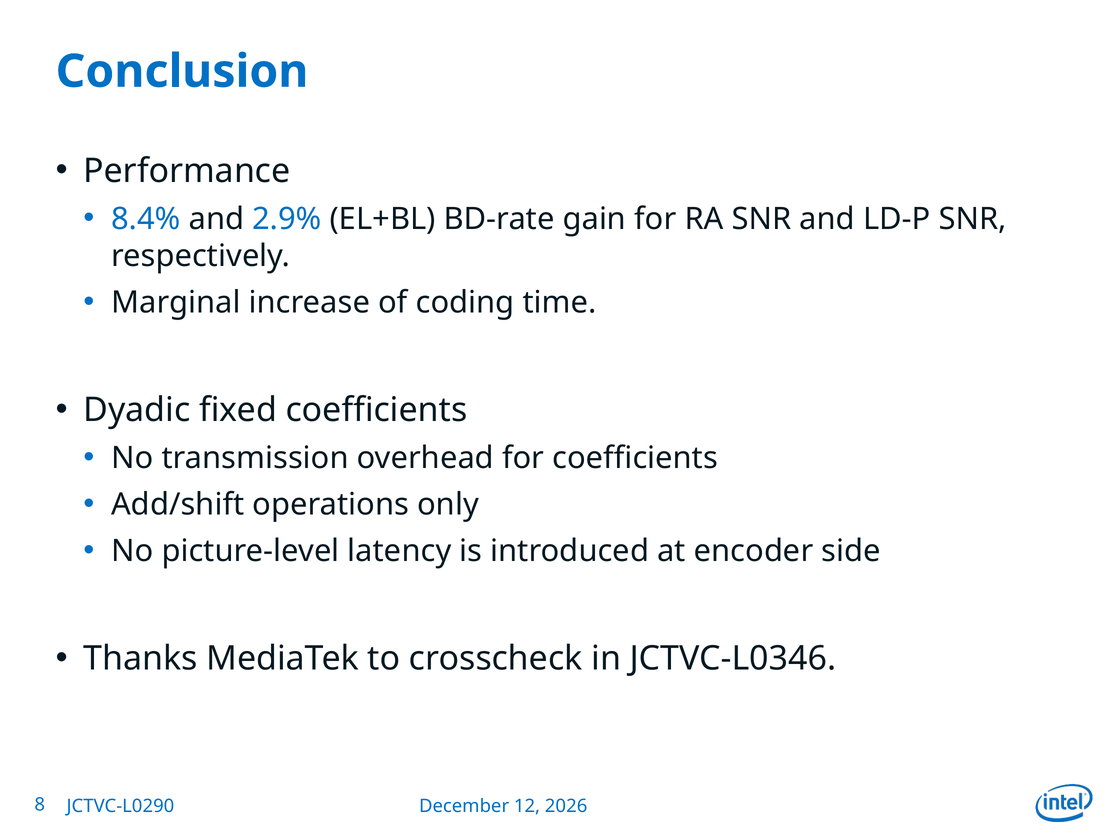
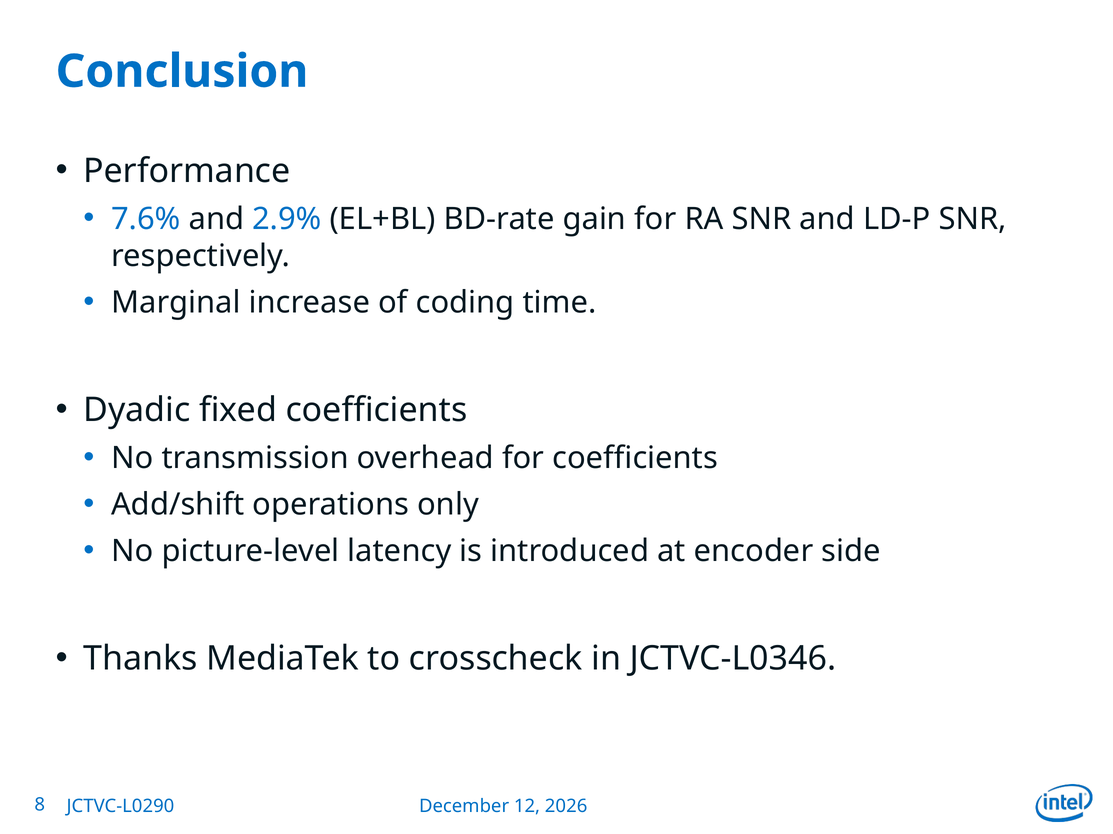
8.4%: 8.4% -> 7.6% (146, 219)
